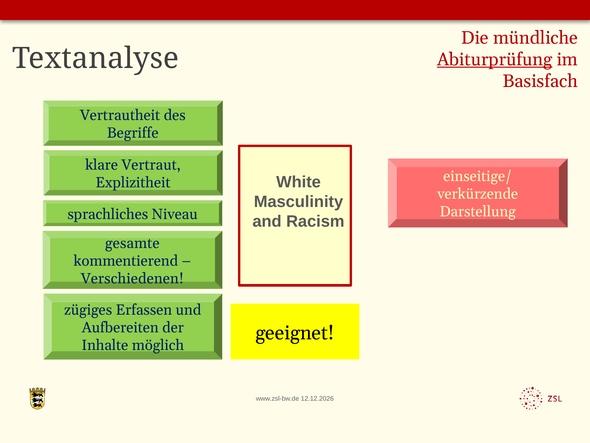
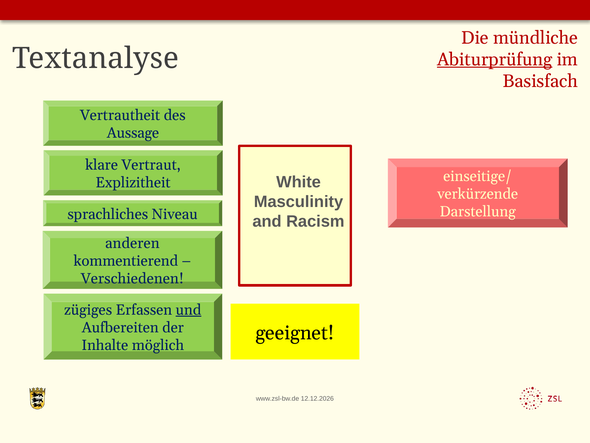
Begriffe: Begriffe -> Aussage (133, 133)
gesamte: gesamte -> anderen (132, 243)
und underline: none -> present (188, 310)
